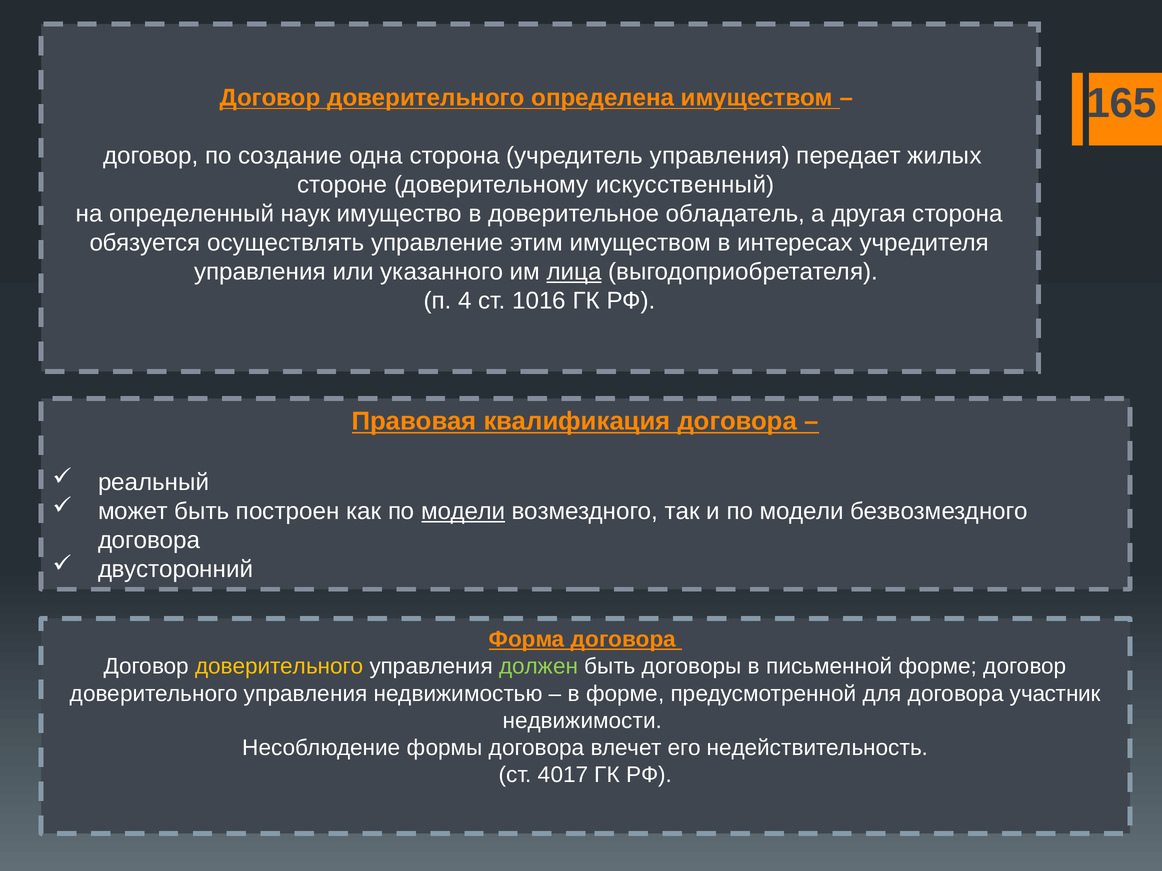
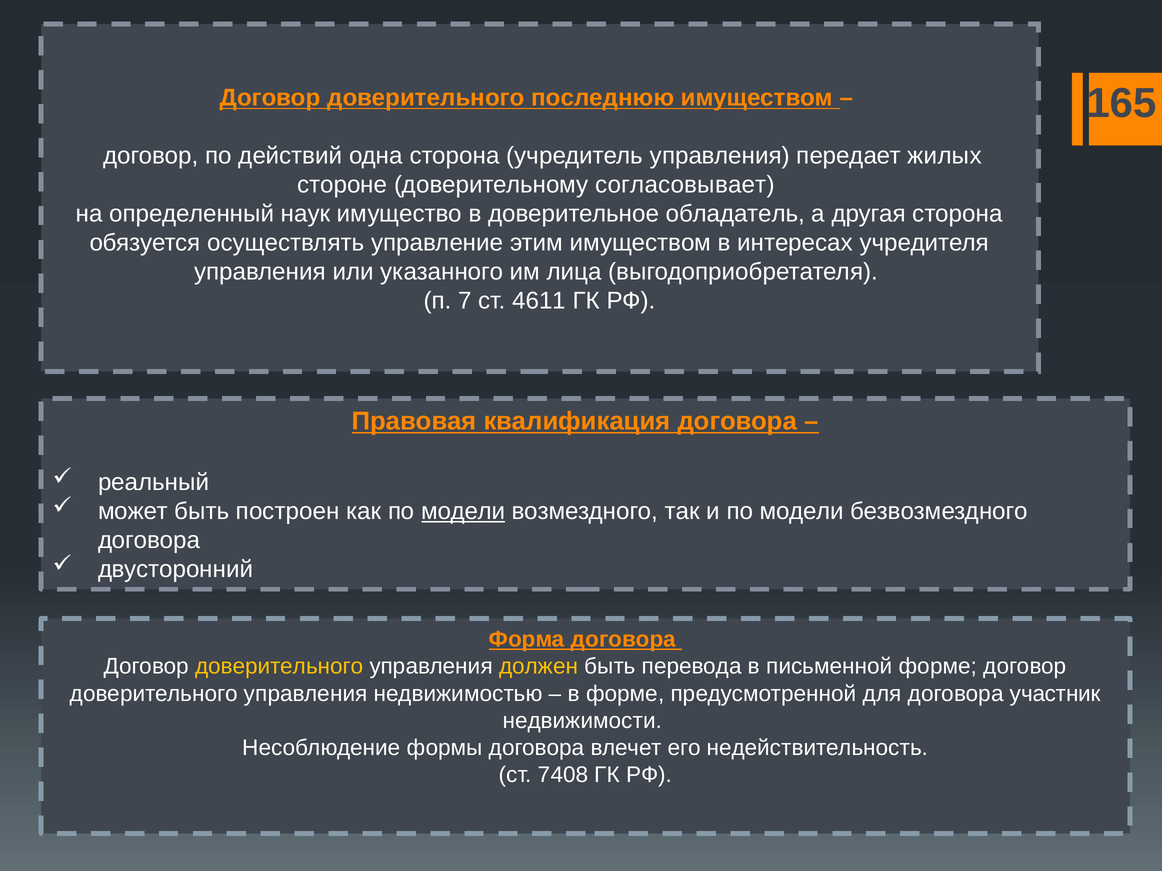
определена: определена -> последнюю (603, 98)
создание: создание -> действий (290, 156)
искусственный: искусственный -> согласовывает (685, 185)
лица underline: present -> none (574, 272)
4: 4 -> 7 (465, 301)
1016: 1016 -> 4611 (539, 301)
должен colour: light green -> yellow (539, 667)
договоры: договоры -> перевода (692, 667)
4017: 4017 -> 7408 (563, 775)
